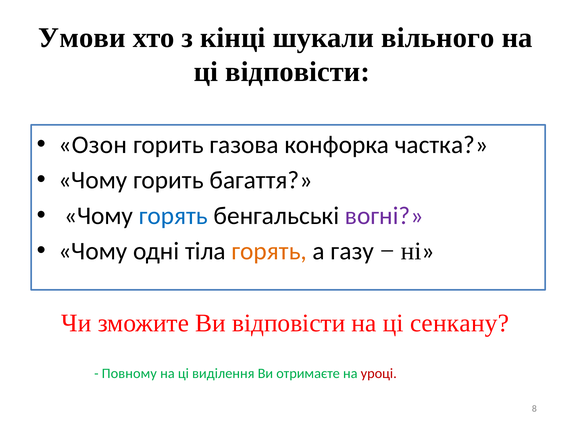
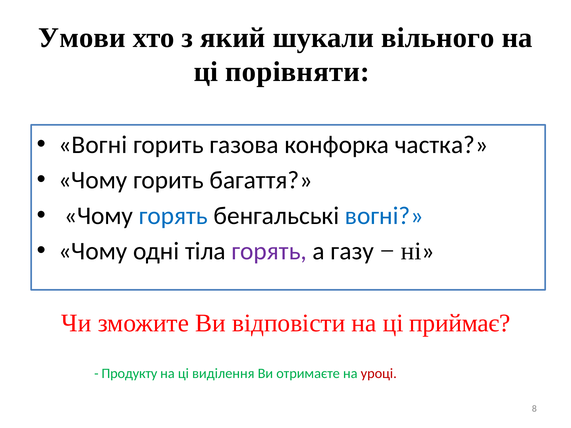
кінці: кінці -> який (233, 38)
ці відповісти: відповісти -> порівняти (297, 72)
Озон: Озон -> Вогні (93, 145)
вогні colour: purple -> blue (384, 216)
горять colour: orange -> purple (269, 251)
сенкану: сенкану -> приймає (460, 323)
Повному: Повному -> Продукту (129, 374)
